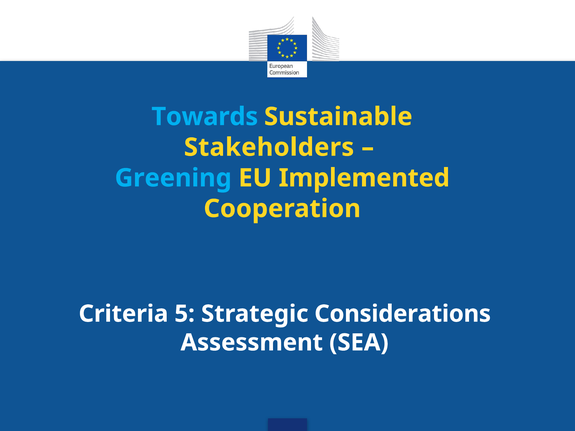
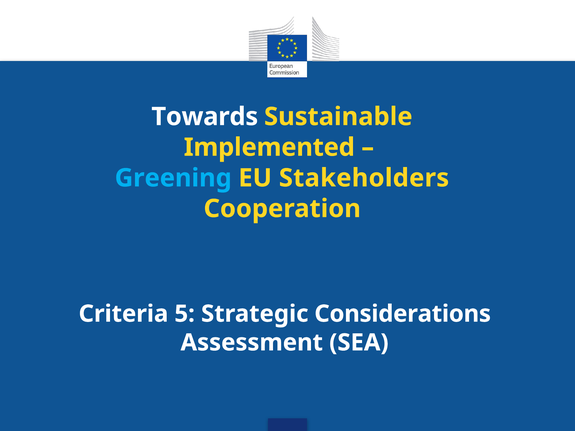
Towards colour: light blue -> white (205, 117)
Stakeholders: Stakeholders -> Implemented (269, 147)
Implemented: Implemented -> Stakeholders (364, 178)
